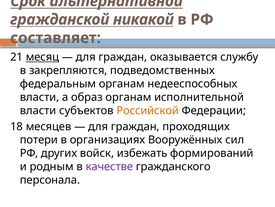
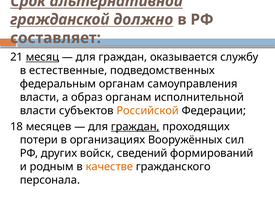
никакой: никакой -> должно (143, 19)
закрепляются: закрепляются -> естественные (68, 70)
недееспособных: недееспособных -> самоуправления (193, 84)
граждан underline: none -> present (135, 126)
избежать: избежать -> сведений (142, 153)
качестве colour: purple -> orange (109, 166)
